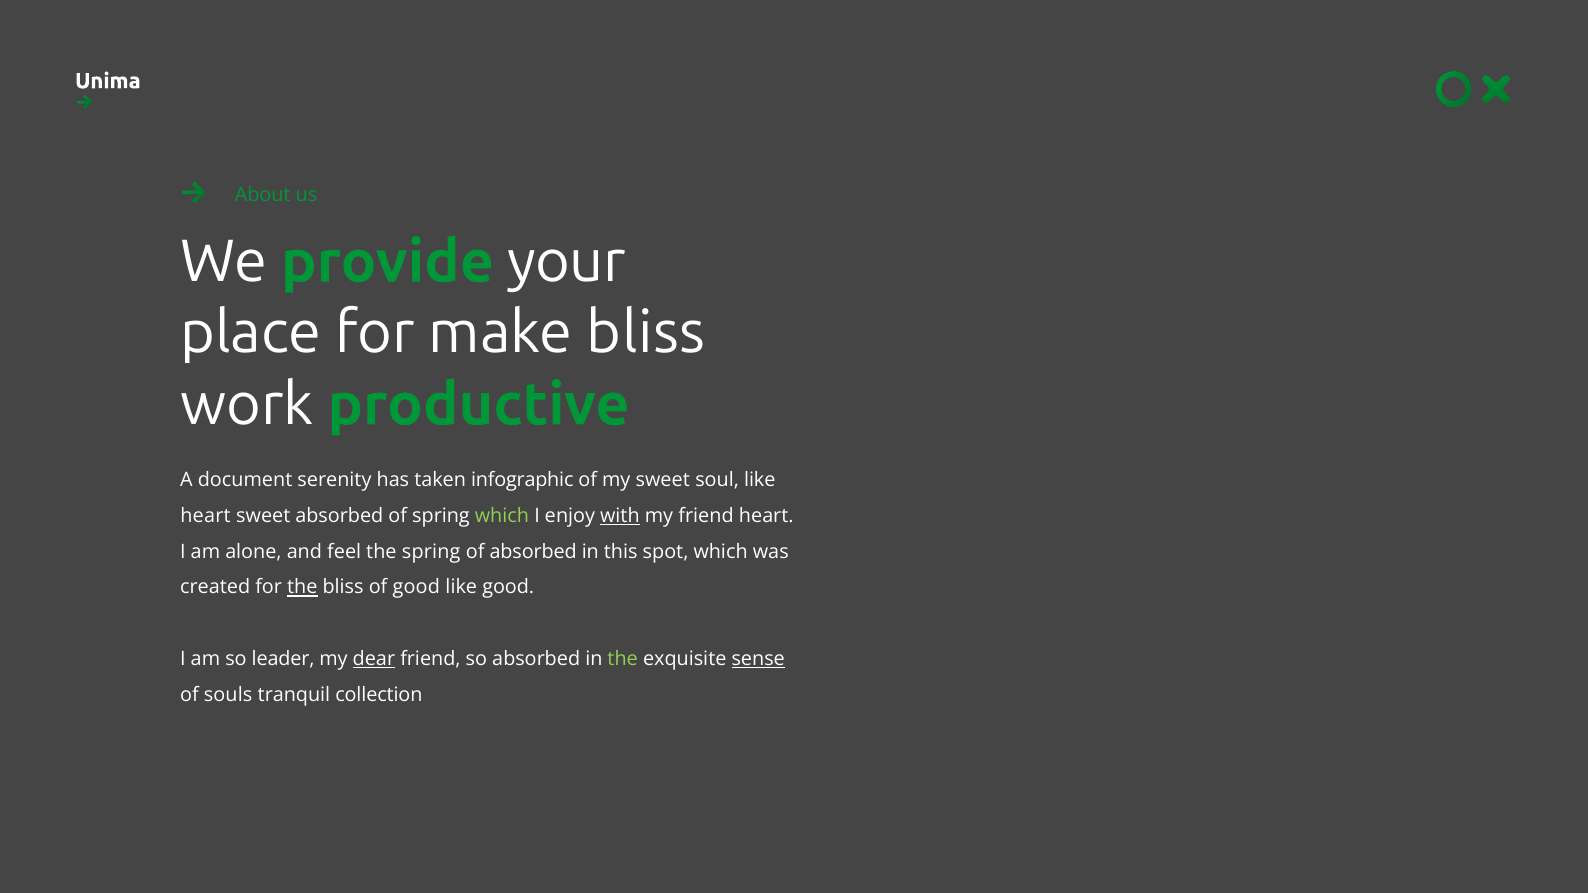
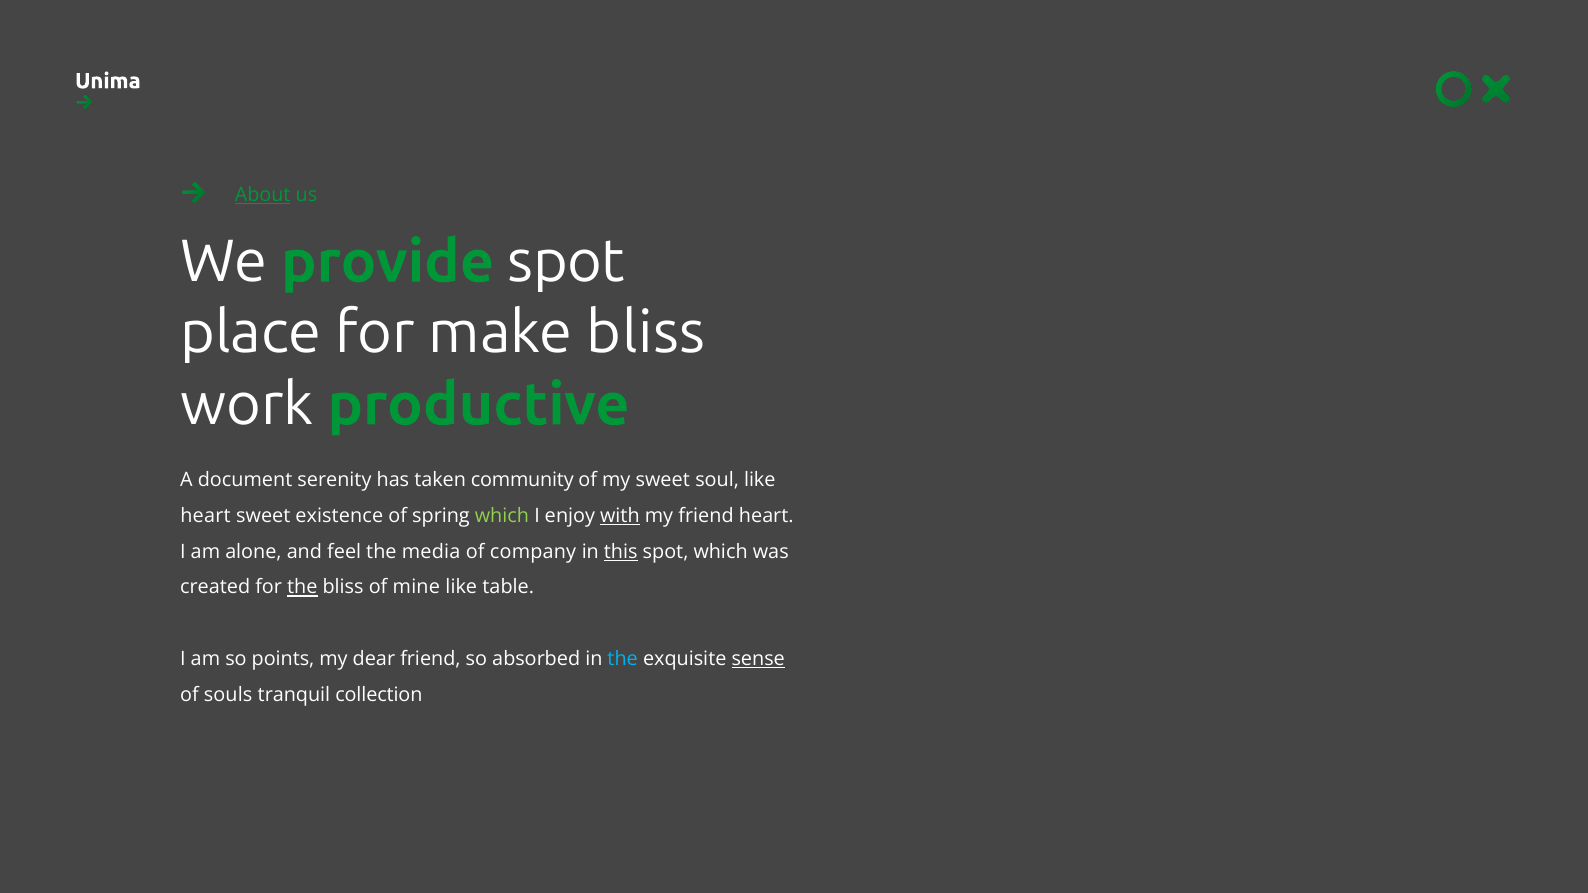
About underline: none -> present (263, 195)
provide your: your -> spot (567, 262)
infographic: infographic -> community (522, 480)
sweet absorbed: absorbed -> existence (339, 516)
the spring: spring -> media (431, 552)
of absorbed: absorbed -> company (533, 552)
this underline: none -> present (621, 552)
of good: good -> mine (416, 588)
like good: good -> table (508, 588)
leader: leader -> points (283, 659)
dear underline: present -> none (374, 659)
the colour: light green -> light blue (623, 659)
